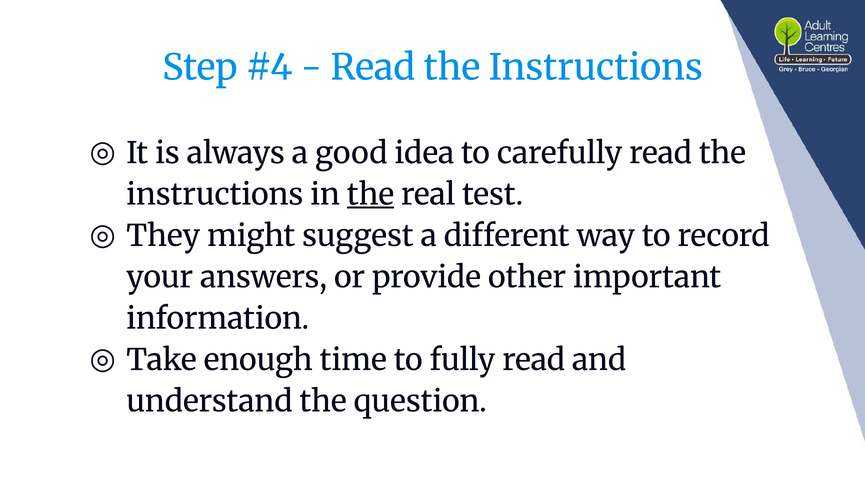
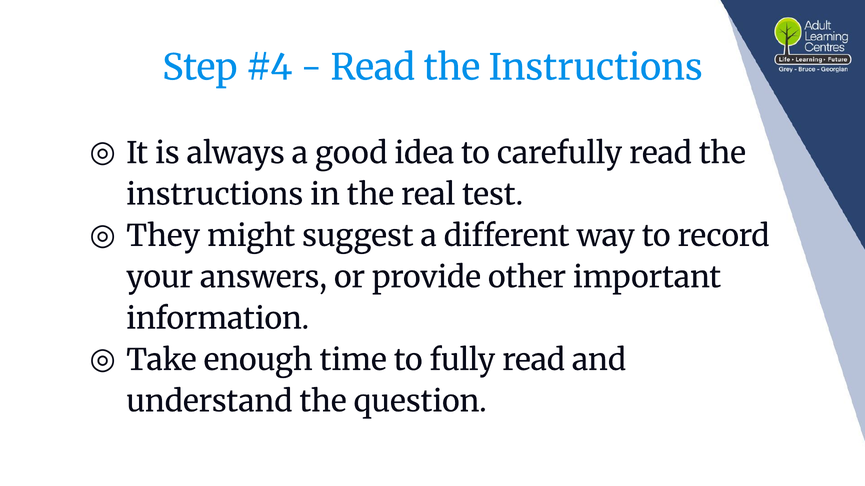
the underline: present -> none (370, 195)
